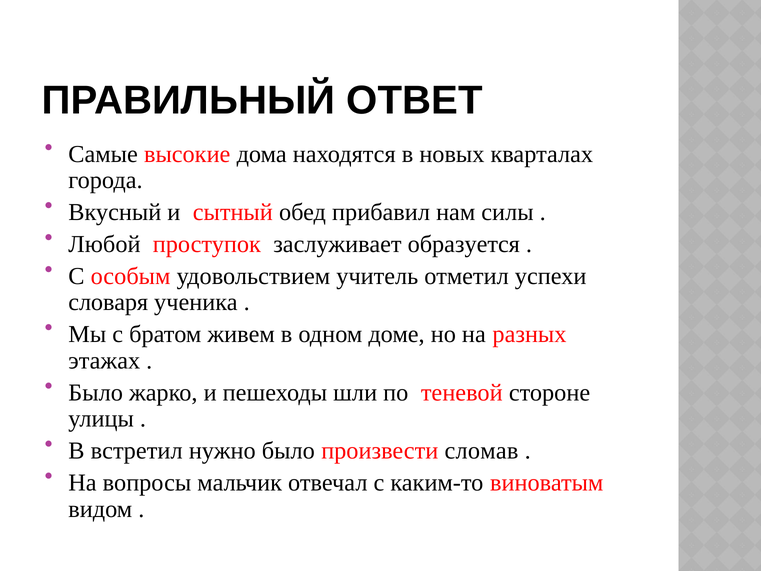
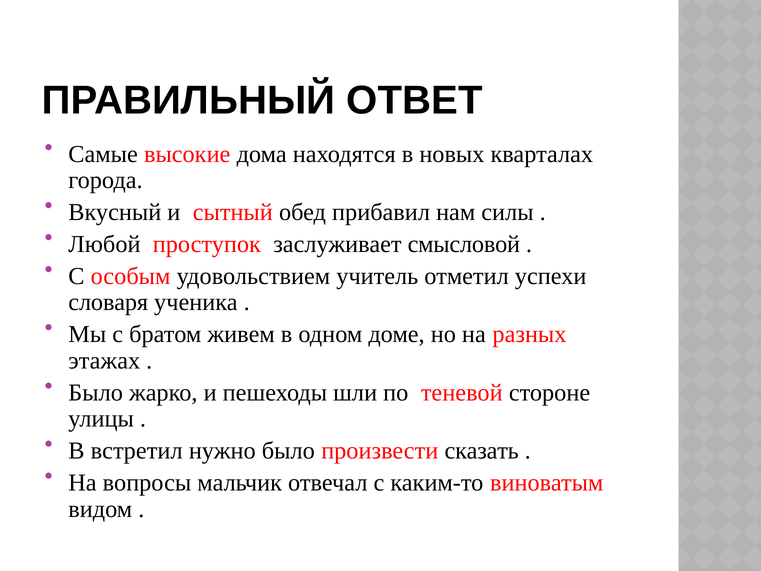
образуется: образуется -> смысловой (464, 244)
сломав: сломав -> сказать (482, 451)
